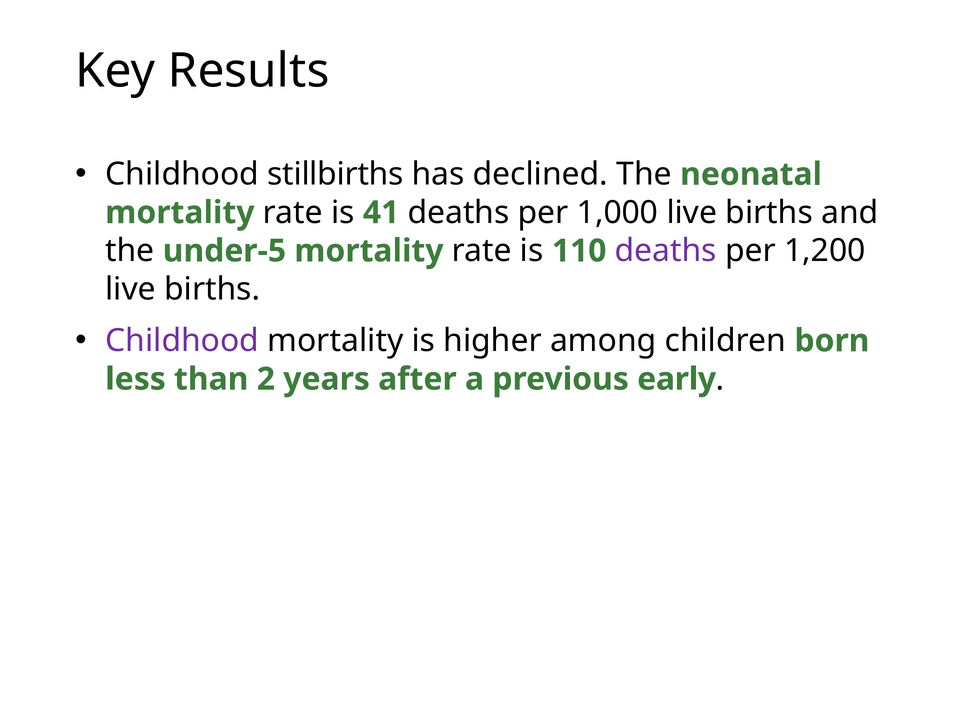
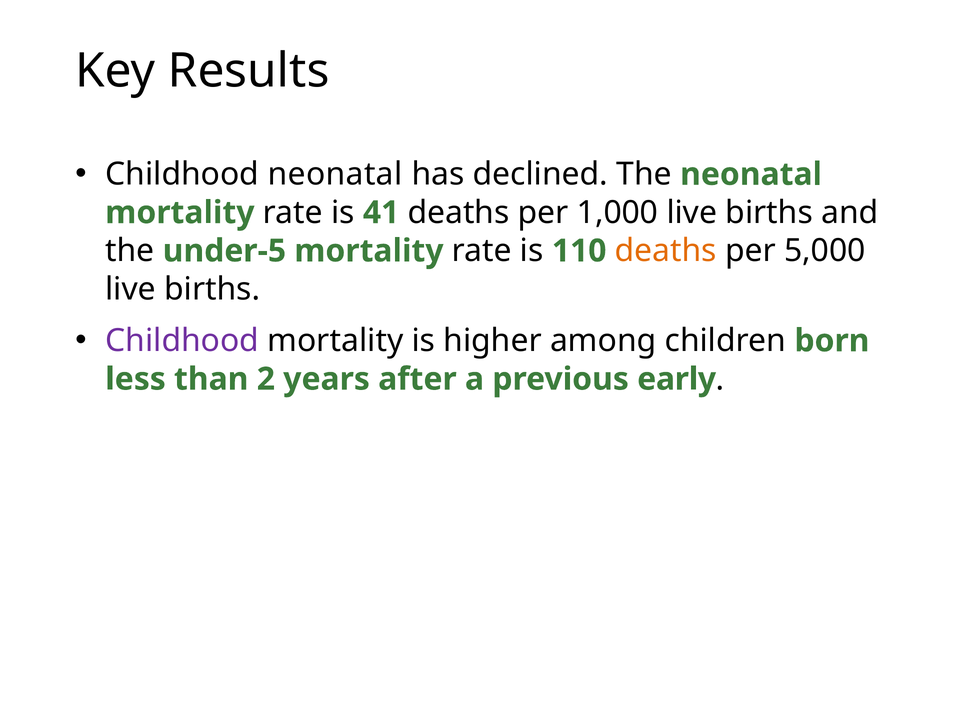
Childhood stillbirths: stillbirths -> neonatal (335, 174)
deaths colour: purple -> orange (666, 251)
1,200: 1,200 -> 5,000 (825, 251)
